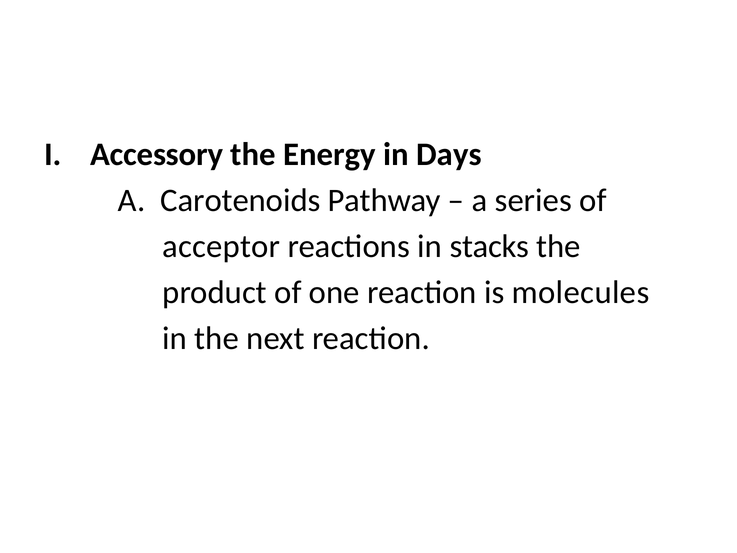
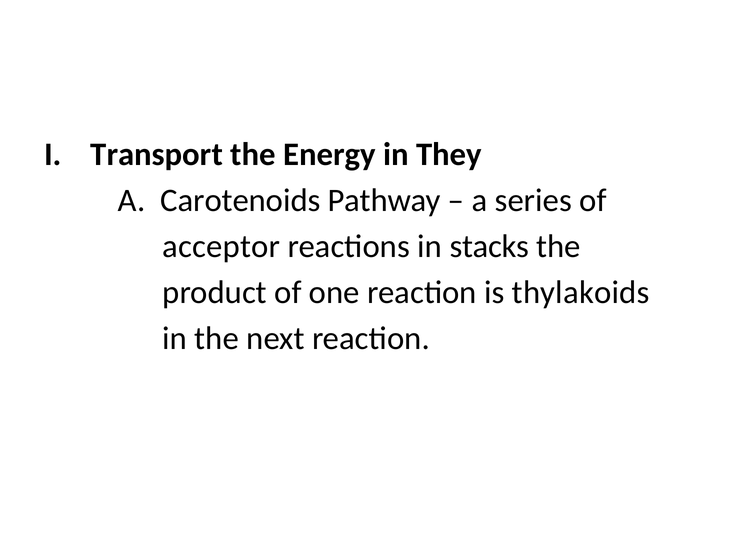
Accessory: Accessory -> Transport (157, 155)
Days: Days -> They (449, 155)
molecules: molecules -> thylakoids (581, 292)
